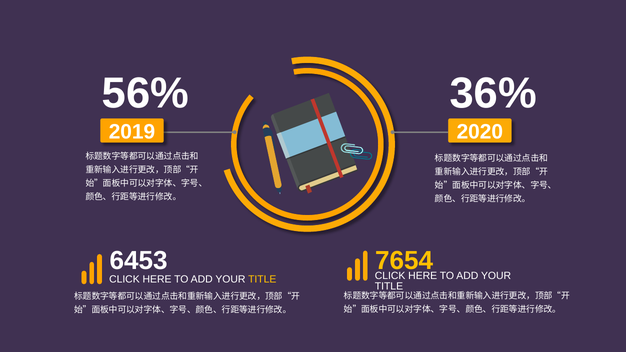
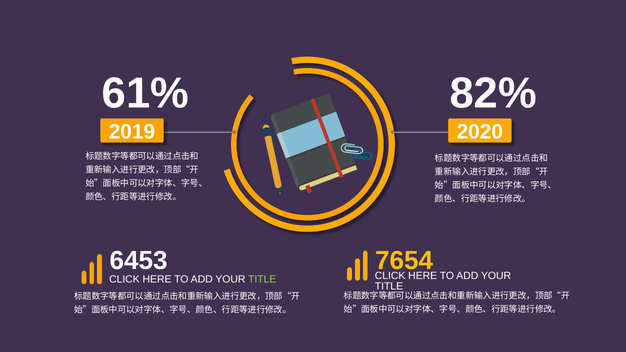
56%: 56% -> 61% (145, 93)
36%: 36% -> 82% (493, 93)
TITLE colour: yellow -> light green (262, 279)
